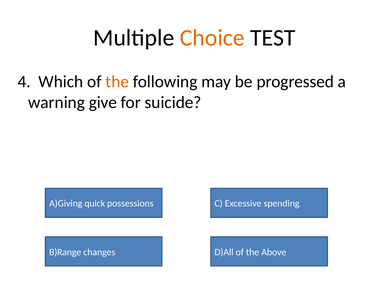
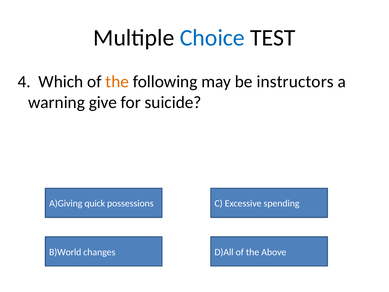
Choice colour: orange -> blue (212, 38)
progressed: progressed -> instructors (295, 82)
B)Range: B)Range -> B)World (65, 252)
